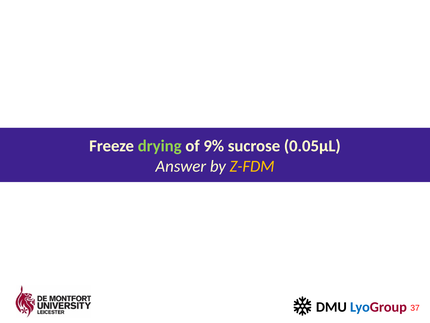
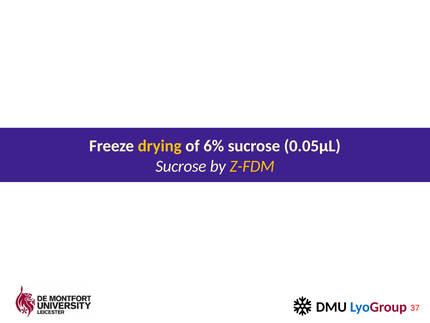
drying colour: light green -> yellow (160, 146)
9%: 9% -> 6% (214, 146)
Answer: Answer -> Sucrose (181, 166)
